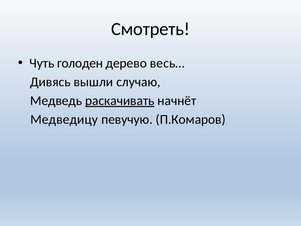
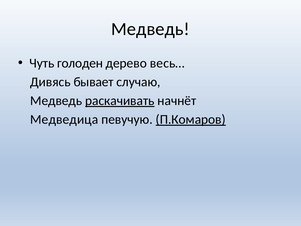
Смотреть: Смотреть -> Медведь (150, 29)
вышли: вышли -> бывает (94, 82)
Медведицу: Медведицу -> Медведица (64, 119)
П.Комаров underline: none -> present (191, 119)
